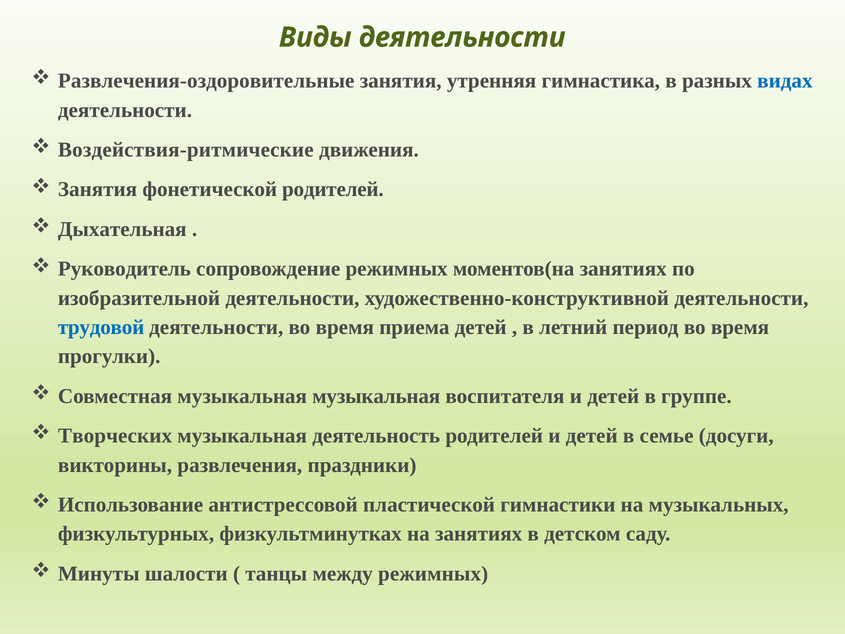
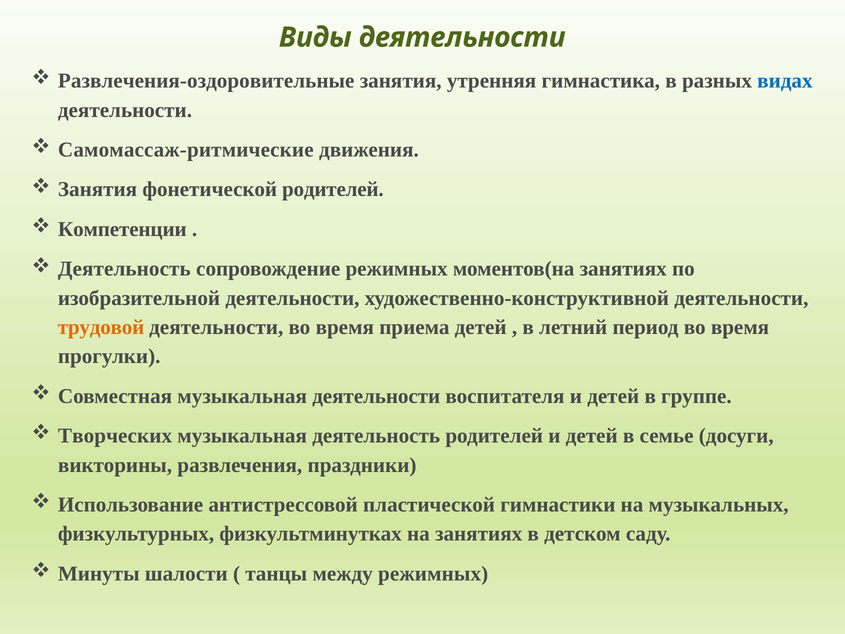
Воздействия-ритмические: Воздействия-ритмические -> Самомассаж-ритмические (186, 150)
Дыхательная: Дыхательная -> Компетенции (122, 229)
Руководитель: Руководитель -> Деятельность (124, 269)
трудовой colour: blue -> orange (101, 327)
музыкальная музыкальная: музыкальная -> деятельности (376, 396)
